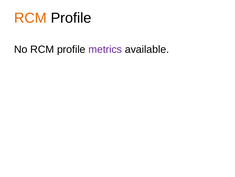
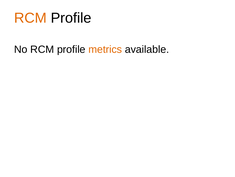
metrics colour: purple -> orange (105, 49)
